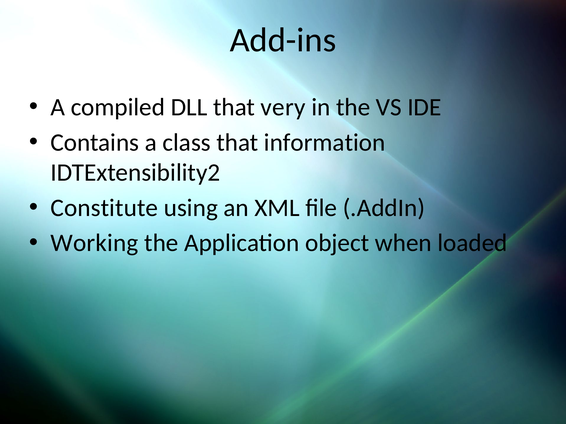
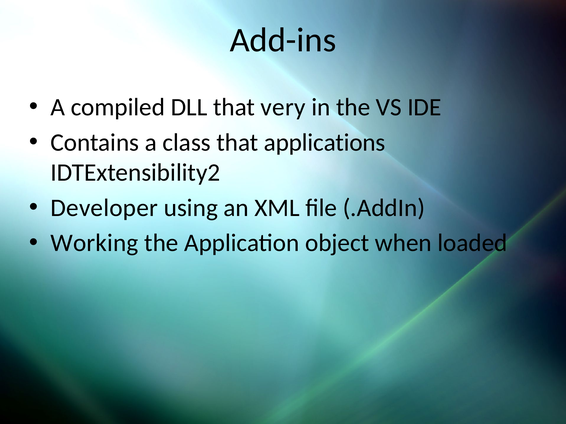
information: information -> applications (325, 143)
Constitute: Constitute -> Developer (104, 208)
